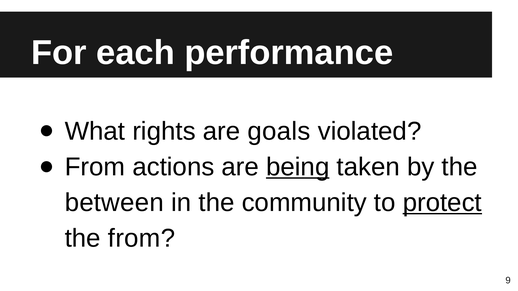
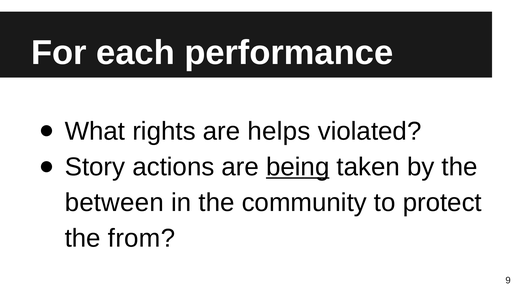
goals: goals -> helps (279, 131)
From: From -> Story (95, 167)
protect underline: present -> none (442, 203)
